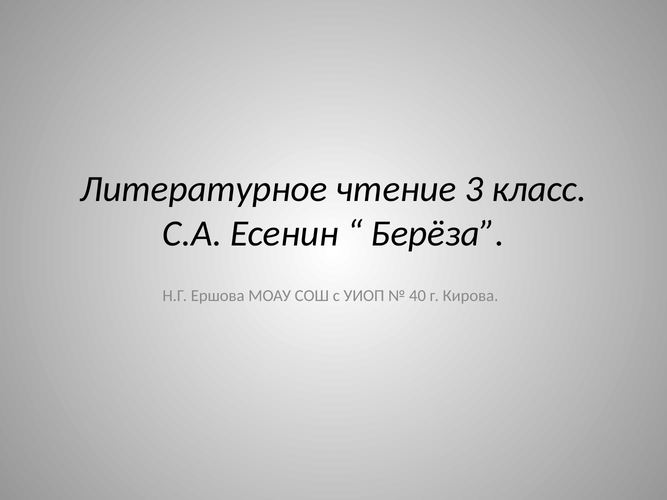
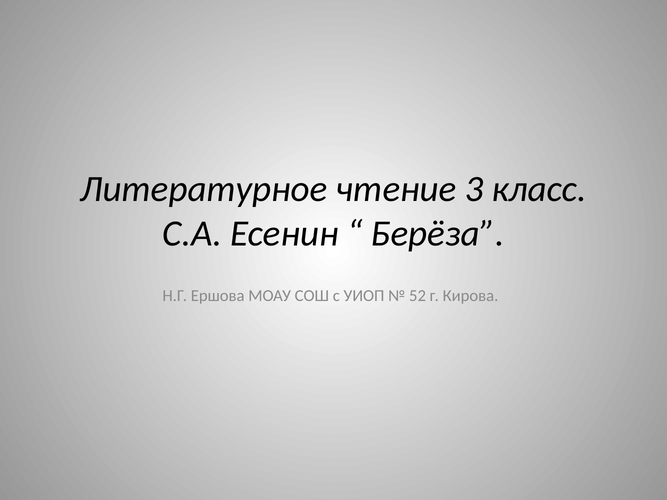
40: 40 -> 52 (418, 296)
